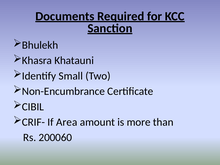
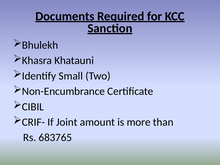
Area: Area -> Joint (67, 122)
200060: 200060 -> 683765 (55, 138)
